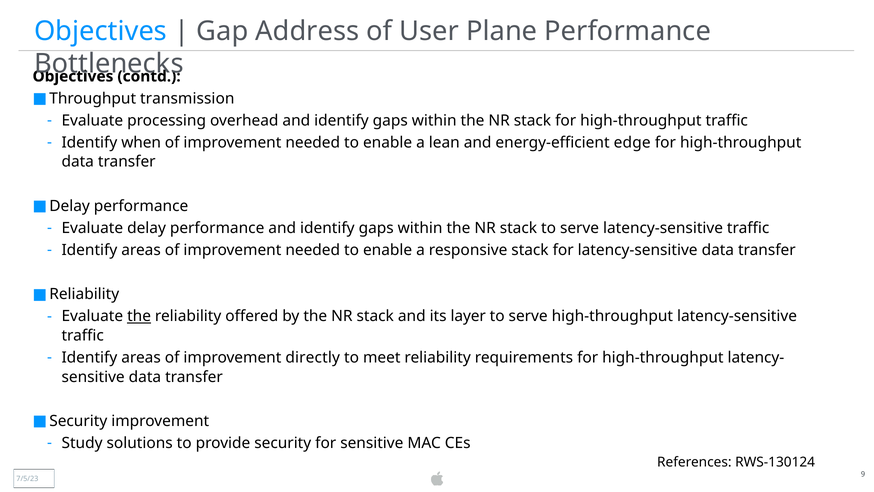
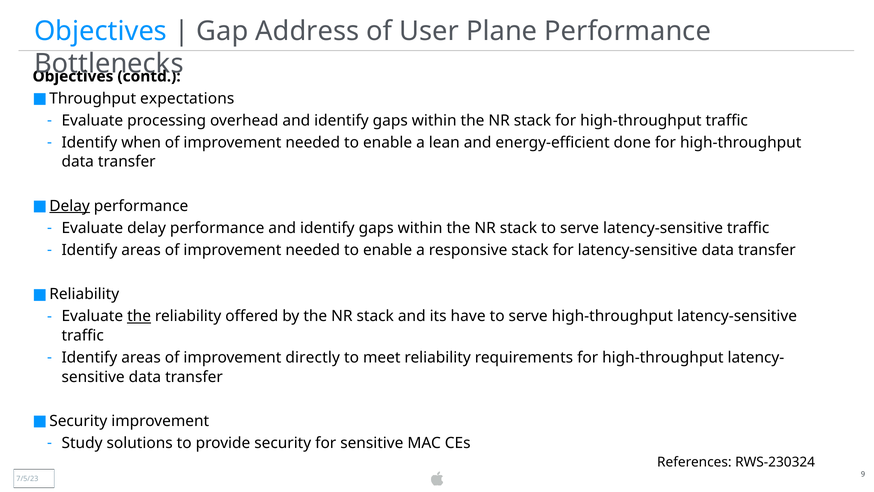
transmission: transmission -> expectations (187, 98)
edge: edge -> done (632, 142)
Delay underline: none -> present (70, 206)
layer: layer -> have (468, 316)
RWS-130124: RWS-130124 -> RWS-230324 (775, 462)
